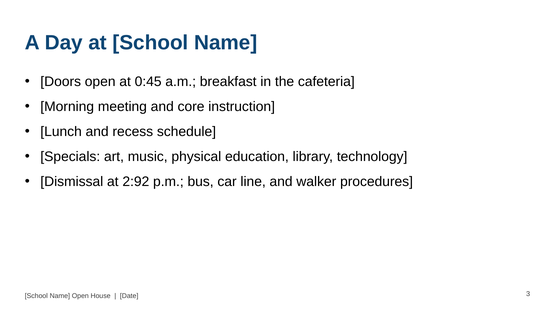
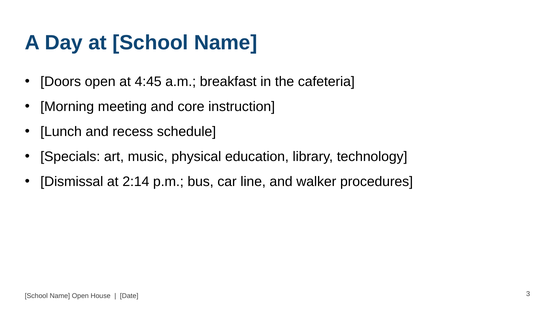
0:45: 0:45 -> 4:45 (148, 82)
2:92: 2:92 -> 2:14 (136, 182)
